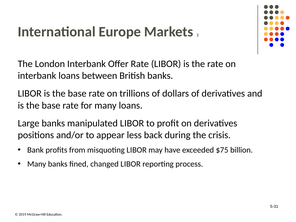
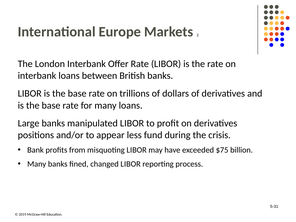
back: back -> fund (153, 135)
